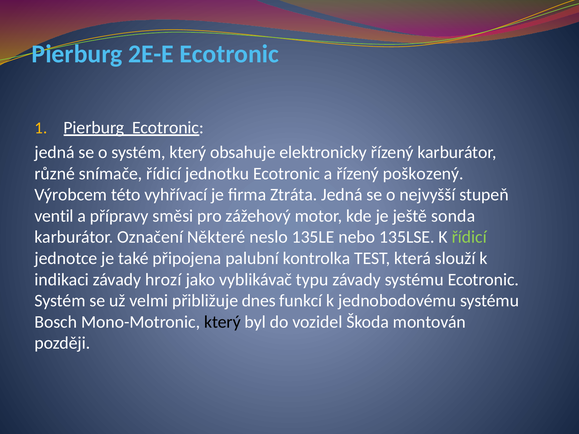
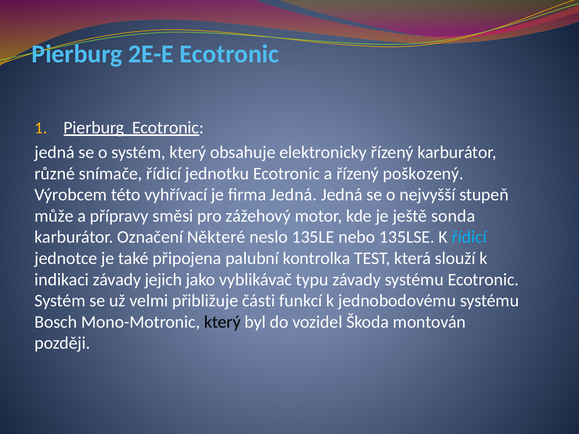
firma Ztráta: Ztráta -> Jedná (294, 195)
ventil: ventil -> může (54, 216)
řídicí colour: light green -> light blue (469, 237)
hrozí: hrozí -> jejich (163, 280)
dnes: dnes -> části (259, 301)
